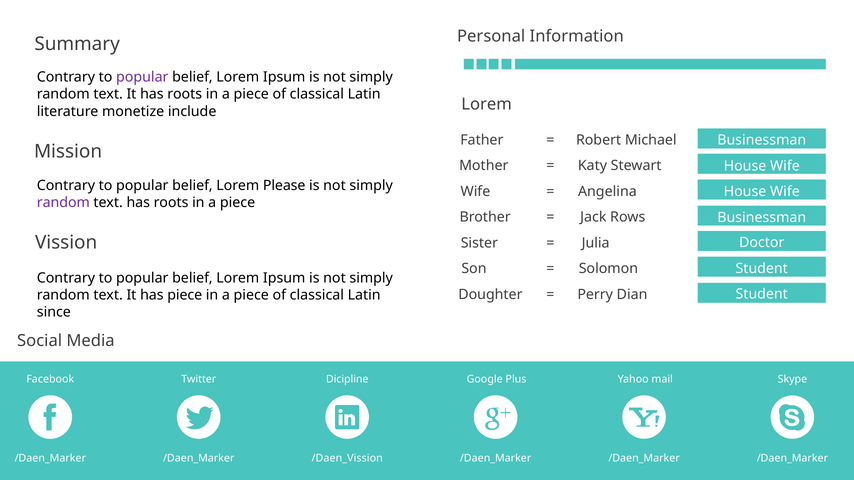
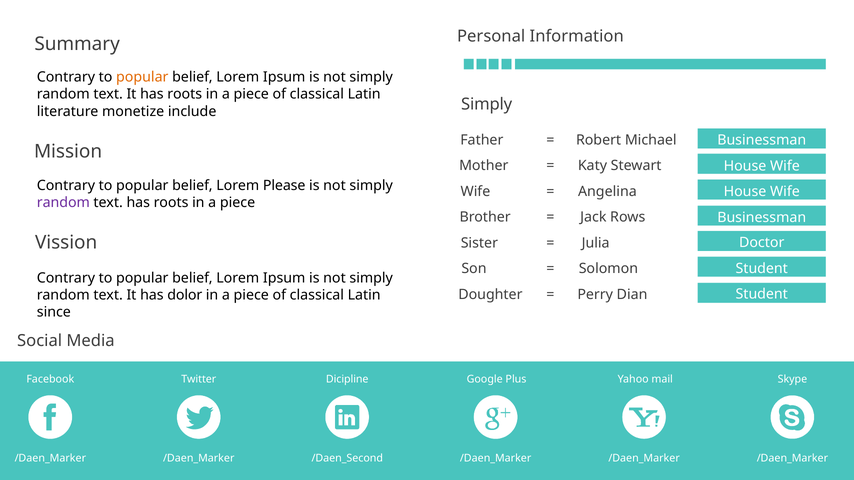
popular colour: purple -> orange (142, 77)
Lorem: Lorem -> Simply (487, 104)
has piece: piece -> dolor (185, 295)
/Daen_Vission: /Daen_Vission -> /Daen_Second (347, 458)
